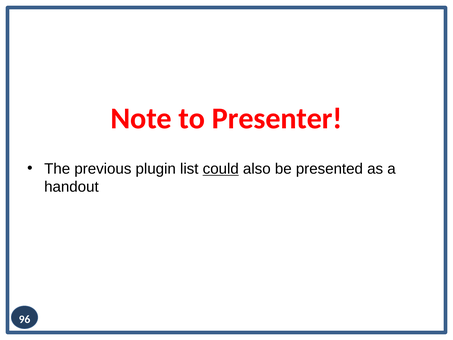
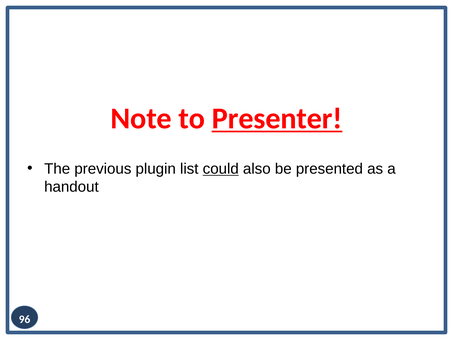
Presenter underline: none -> present (277, 118)
